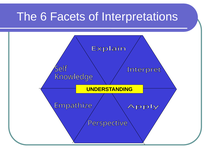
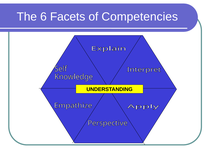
Interpretations: Interpretations -> Competencies (140, 17)
